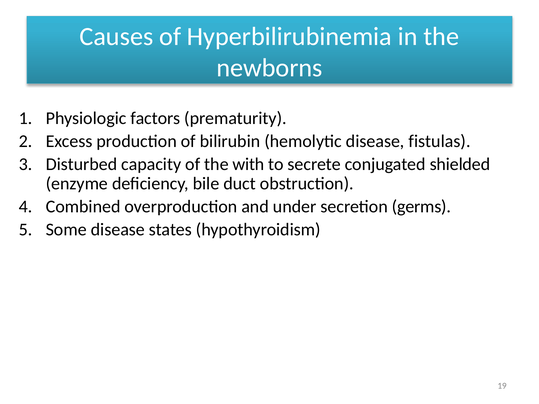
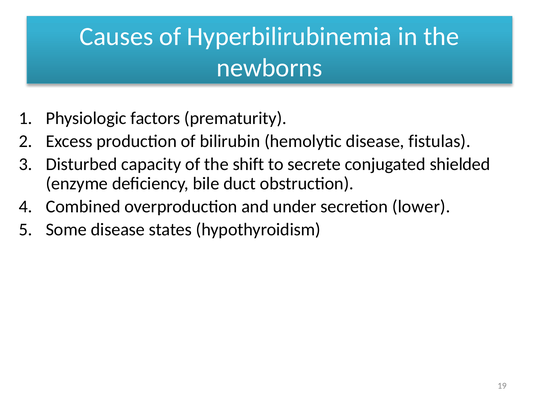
with: with -> shift (248, 164)
germs: germs -> lower (421, 207)
